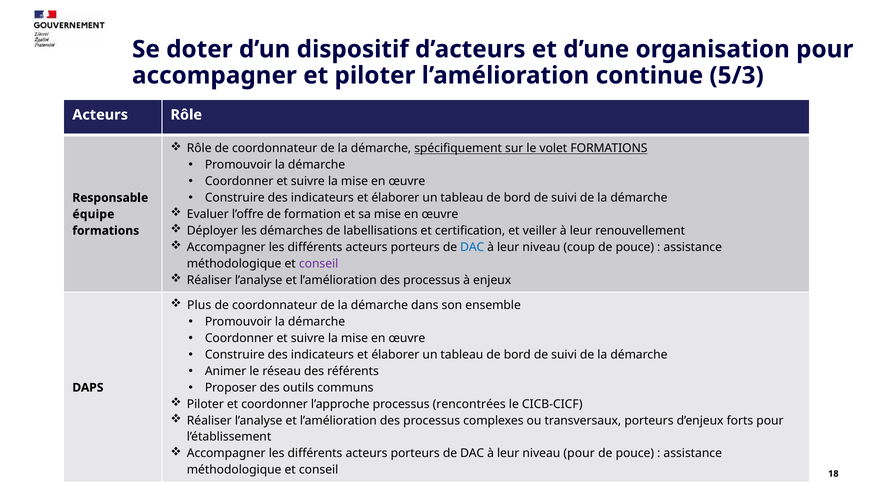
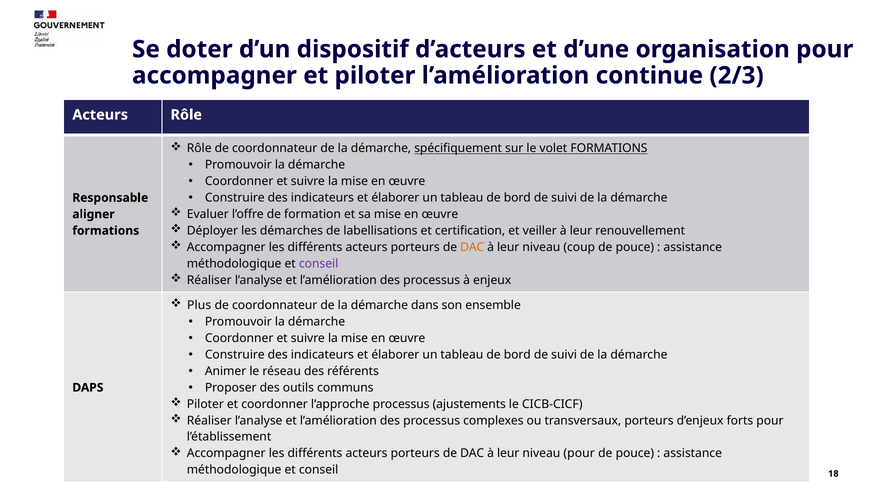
5/3: 5/3 -> 2/3 (737, 76)
équipe: équipe -> aligner (93, 214)
DAC colour: blue -> orange (472, 247)
rencontrées: rencontrées -> ajustements (469, 404)
